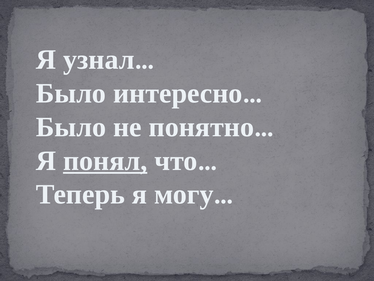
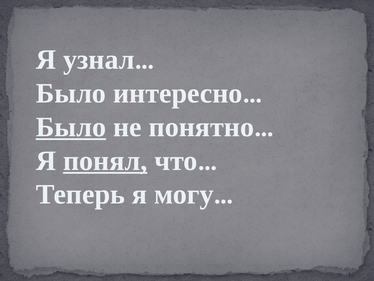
Было underline: none -> present (71, 127)
